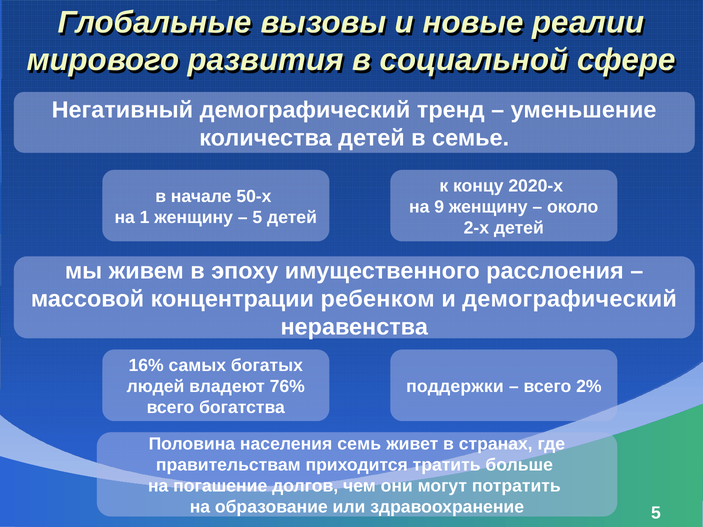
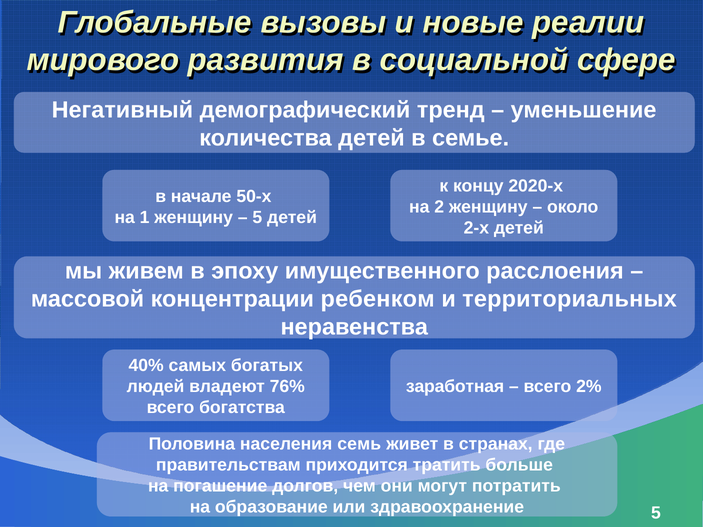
9: 9 -> 2 (439, 207)
и демографический: демографический -> территориальных (570, 299)
16%: 16% -> 40% (146, 366)
поддержки: поддержки -> заработная (455, 387)
